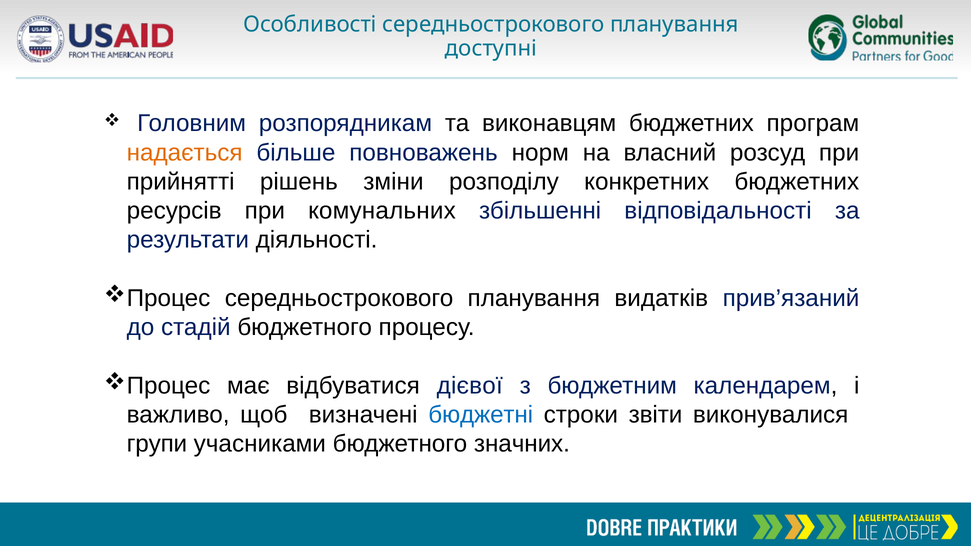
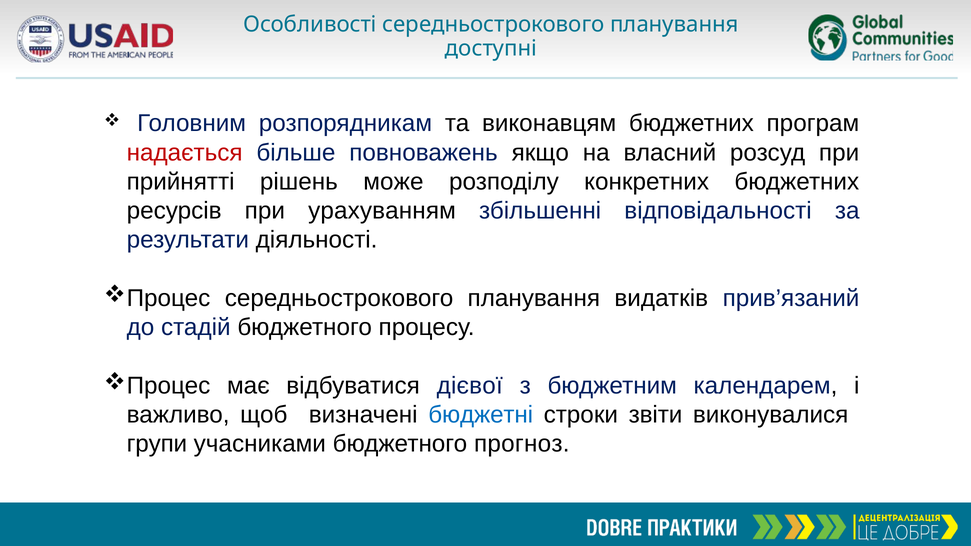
надається colour: orange -> red (185, 153)
норм: норм -> якщо (540, 153)
зміни: зміни -> може (393, 182)
комунальних: комунальних -> урахуванням (382, 211)
значних: значних -> прогноз (522, 444)
